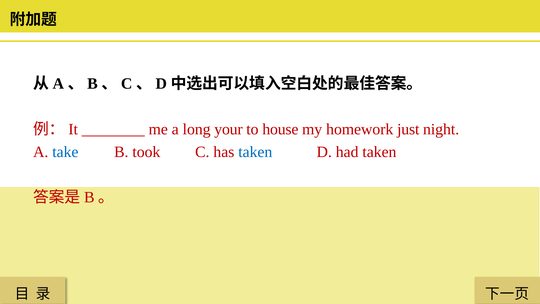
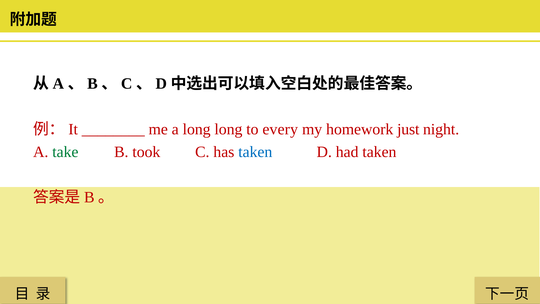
long your: your -> long (228, 129)
house: house -> every (280, 129)
take colour: blue -> green (65, 152)
